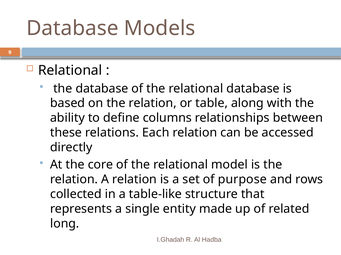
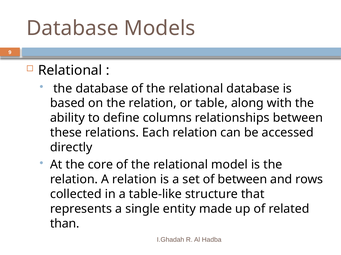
of purpose: purpose -> between (242, 180)
long: long -> than (65, 224)
